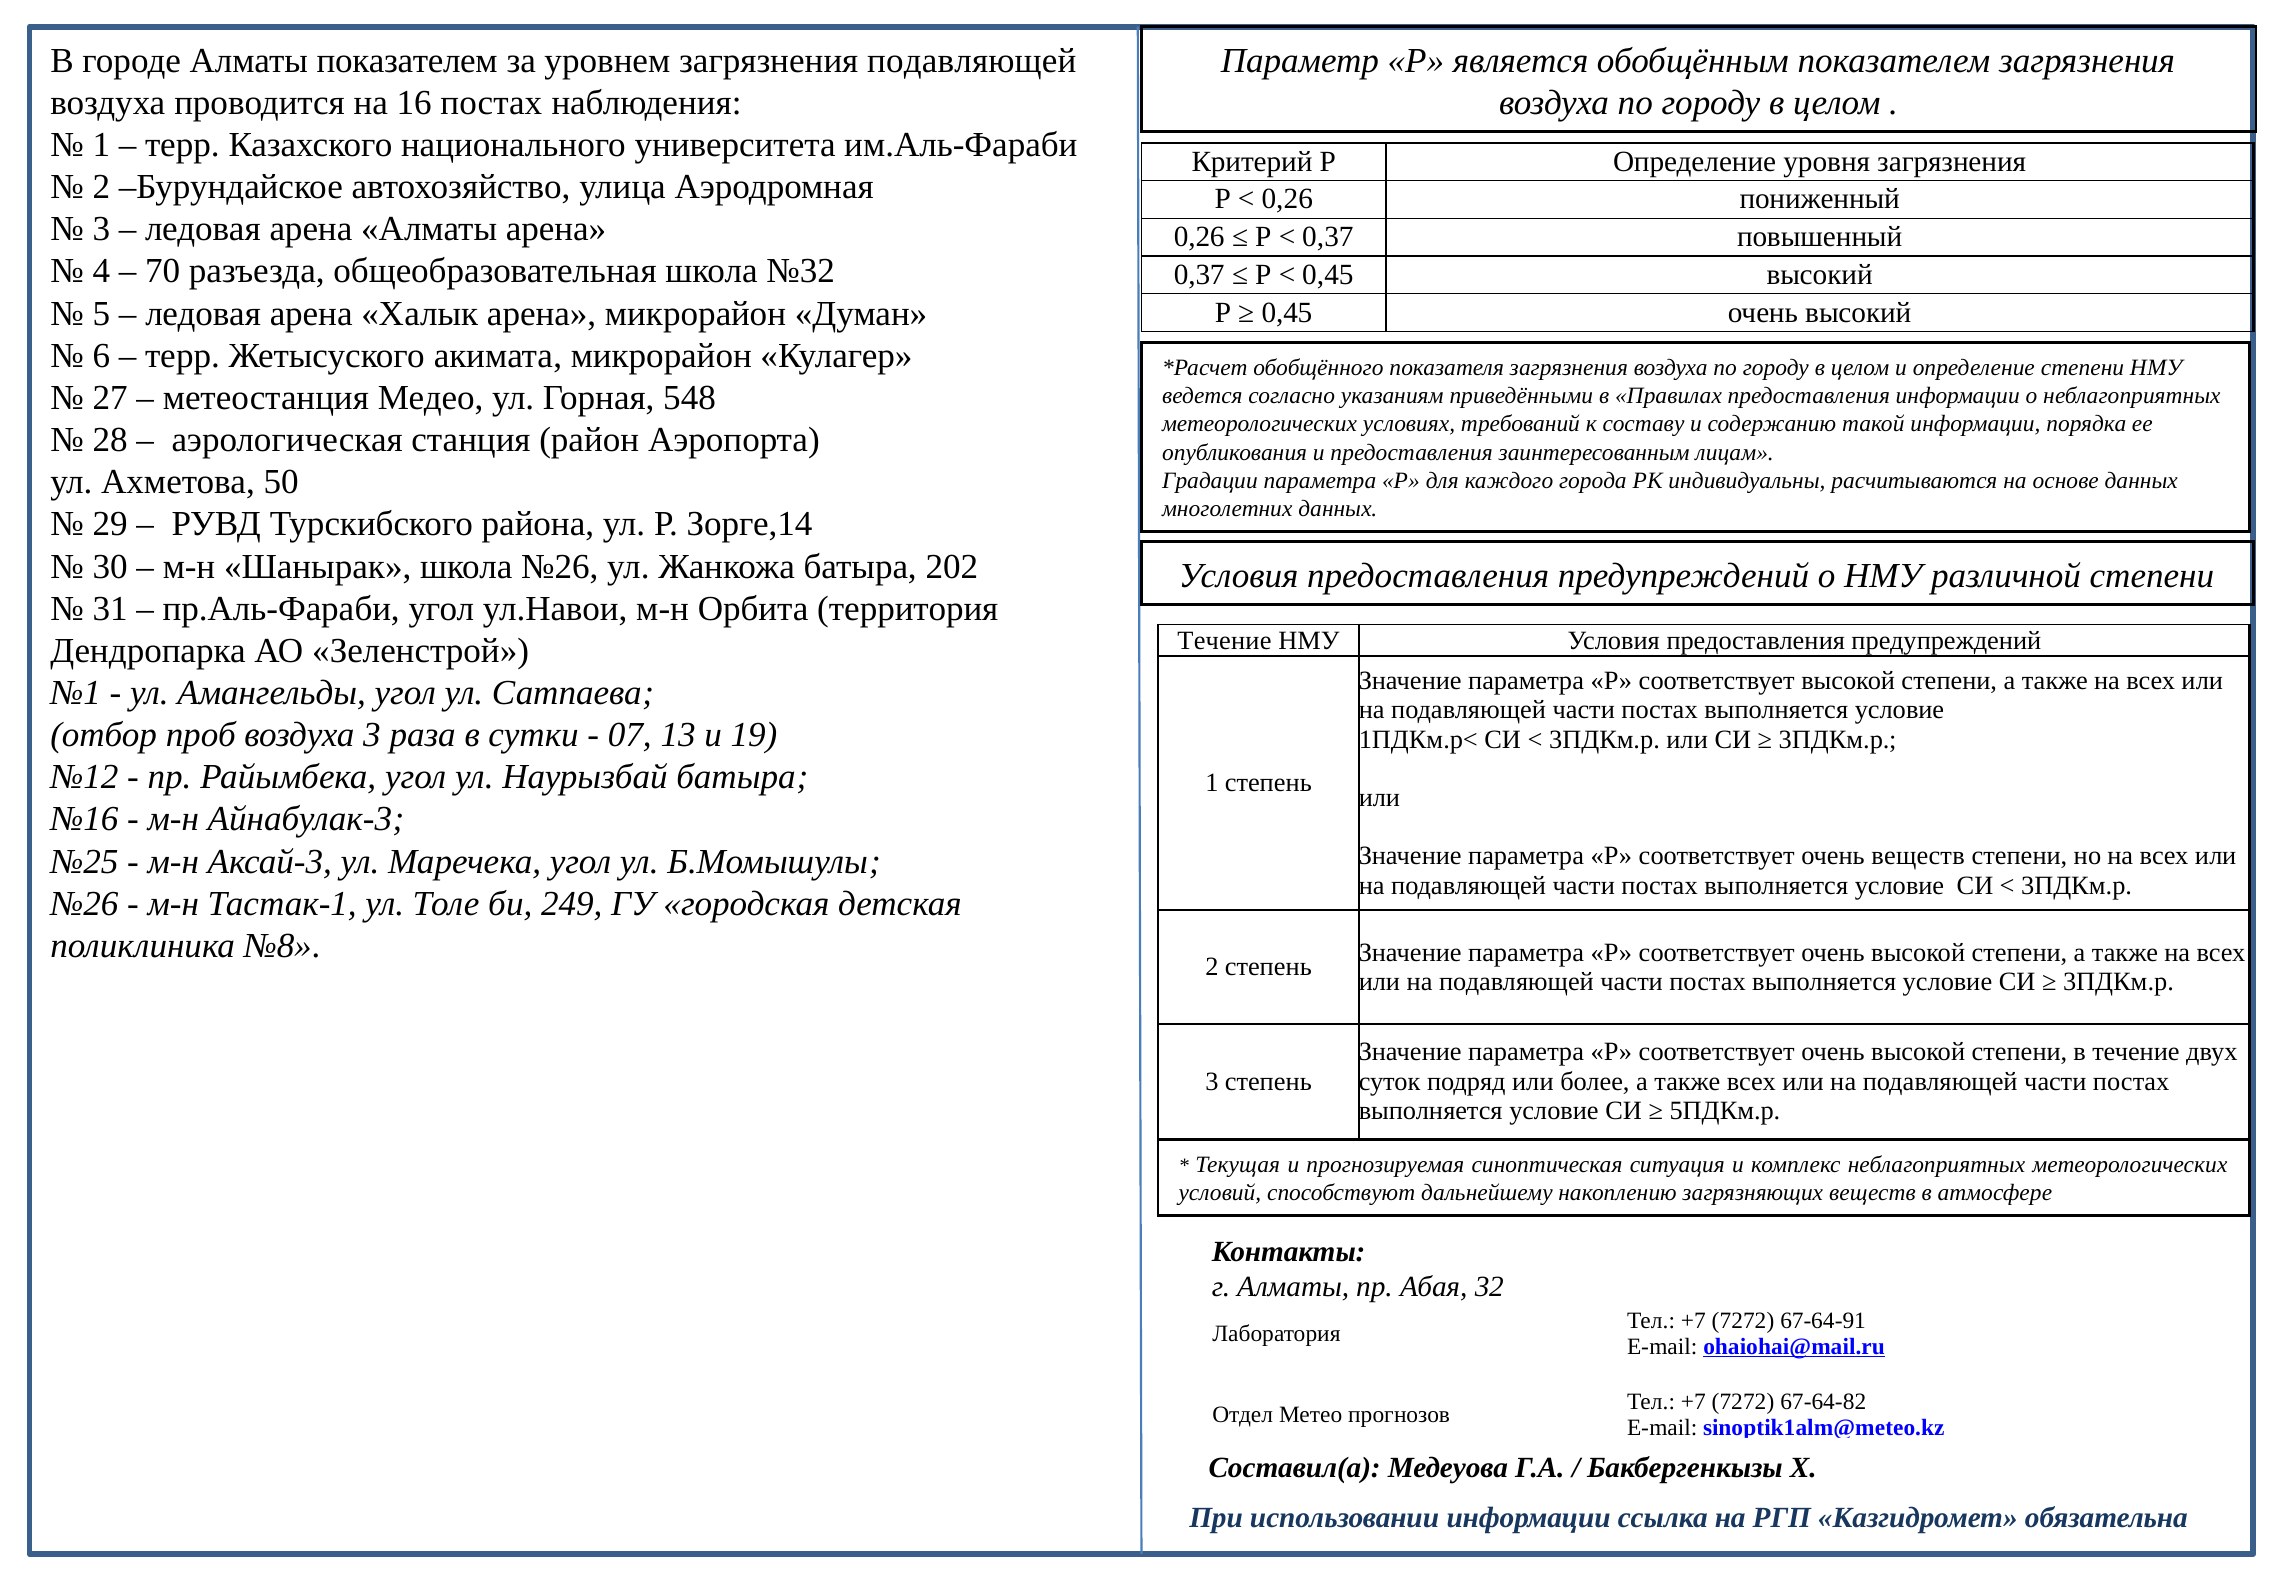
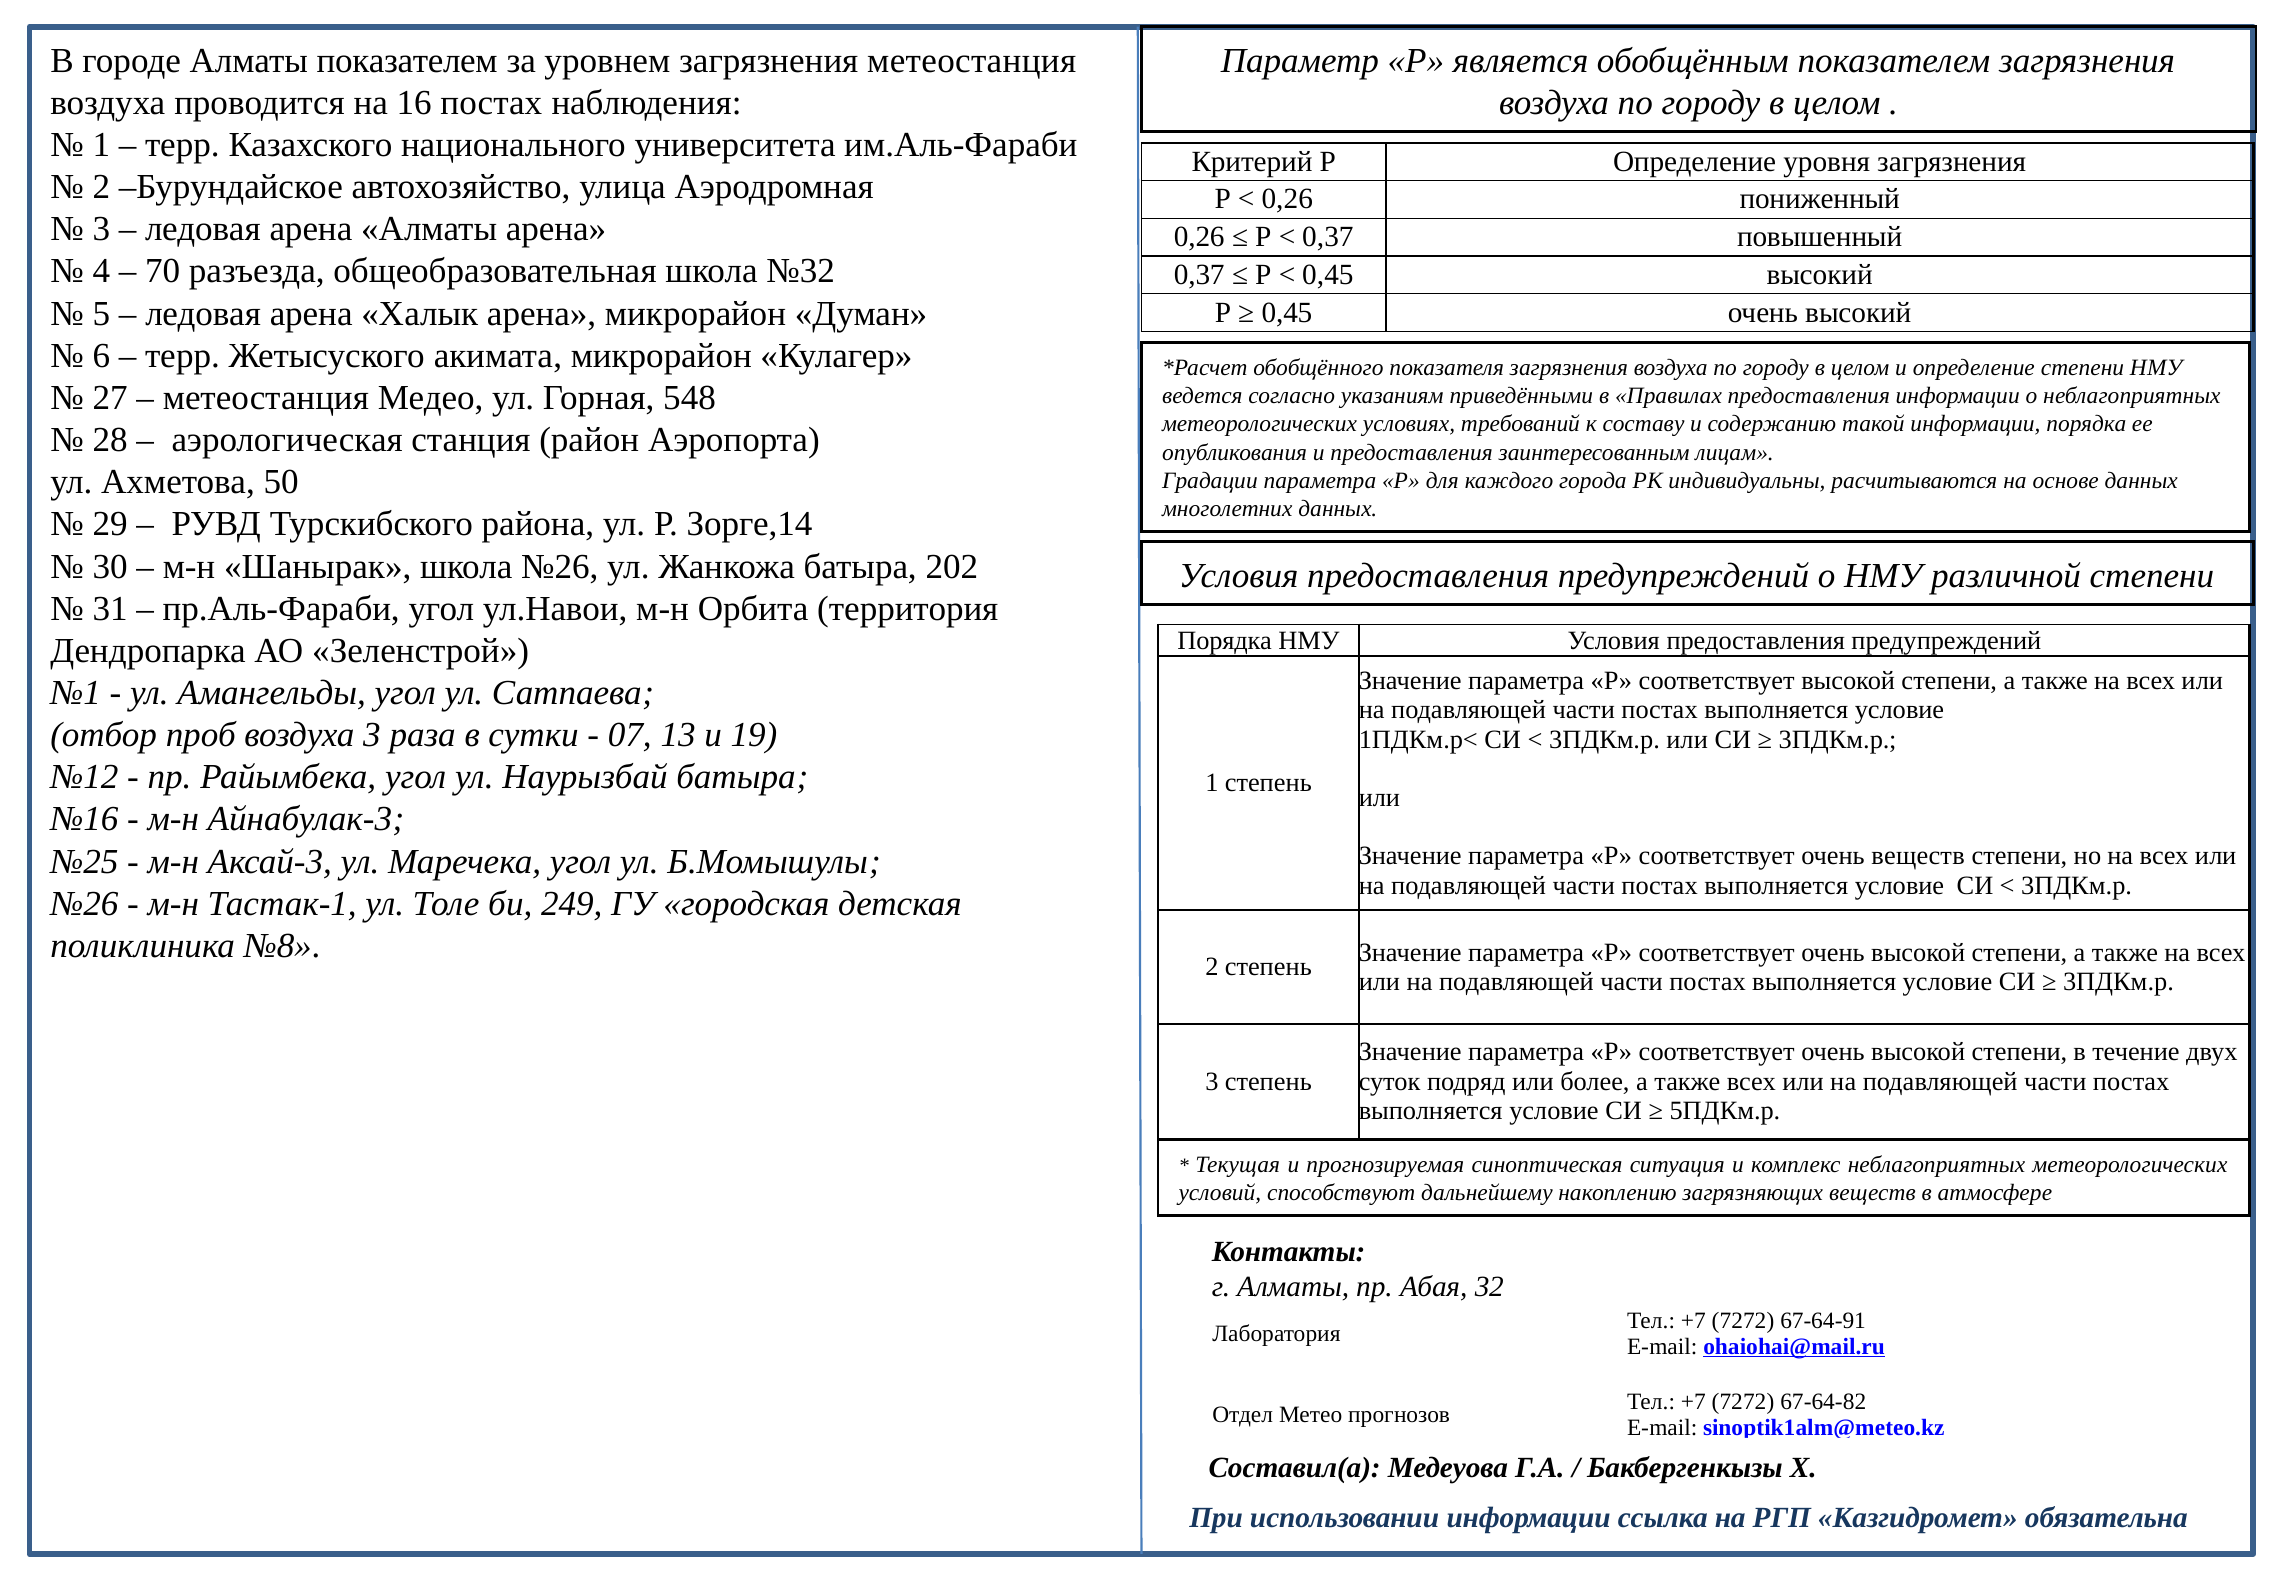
загрязнения подавляющей: подавляющей -> метеостанция (972, 61)
Течение: Течение -> Порядка (1225, 640)
